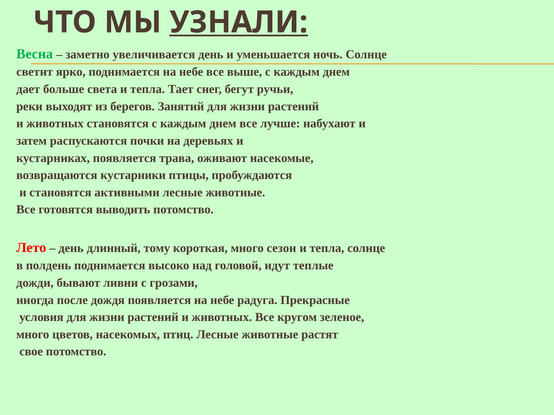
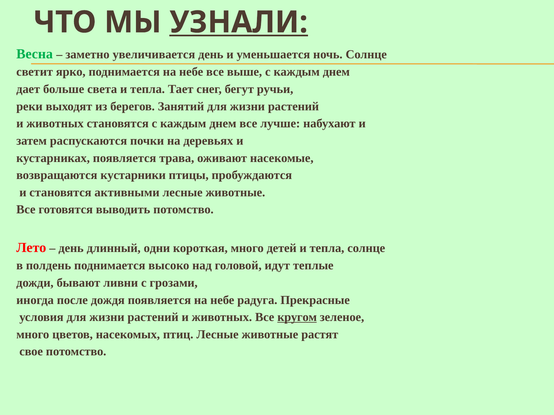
тому: тому -> одни (157, 248)
сезон: сезон -> детей (282, 248)
кругом underline: none -> present (297, 318)
